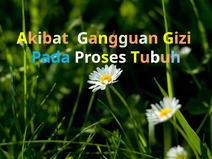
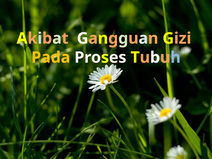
Pada colour: light blue -> yellow (51, 57)
